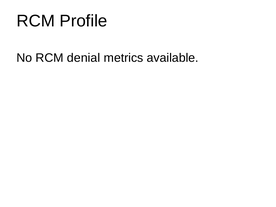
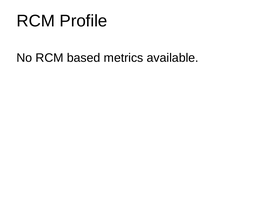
denial: denial -> based (84, 58)
